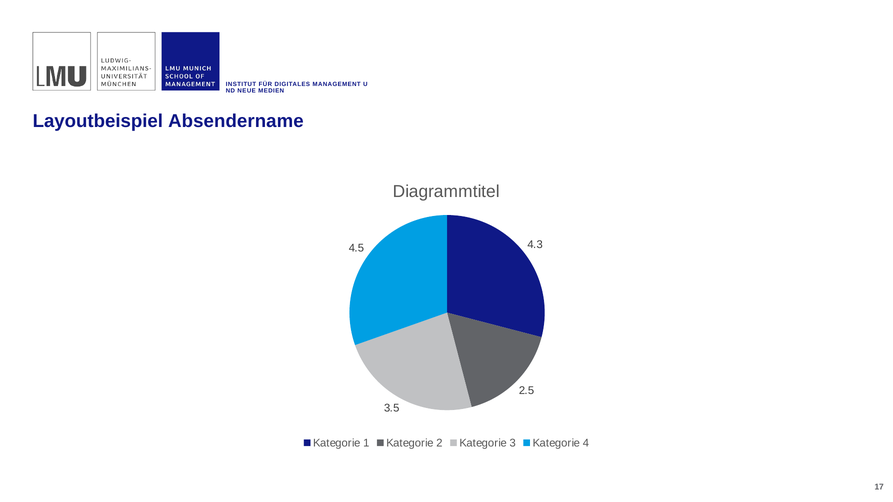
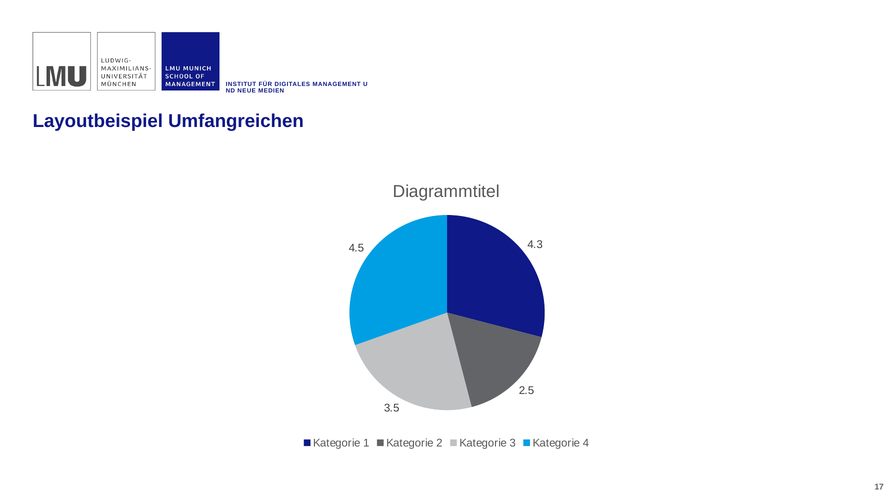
Absendername: Absendername -> Umfangreichen (236, 121)
